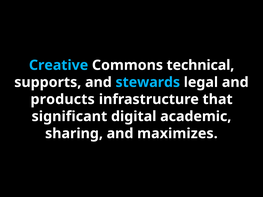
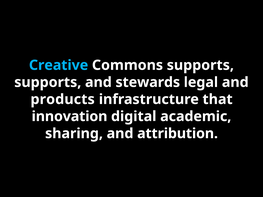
Commons technical: technical -> supports (200, 65)
stewards colour: light blue -> white (148, 82)
significant: significant -> innovation (70, 117)
maximizes: maximizes -> attribution (178, 134)
